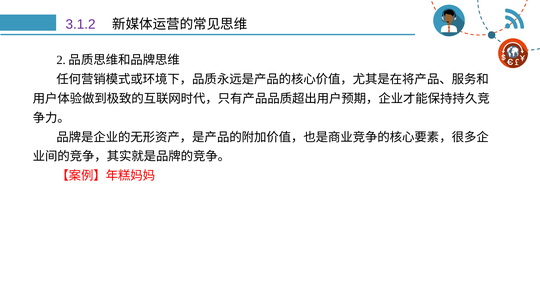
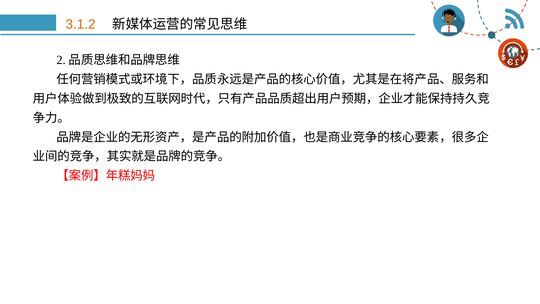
3.1.2 colour: purple -> orange (81, 24)
